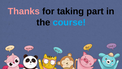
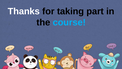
Thanks colour: pink -> white (24, 11)
